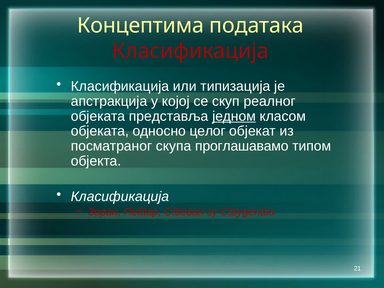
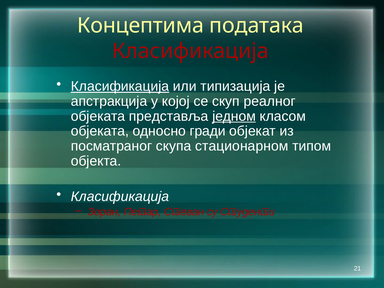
Класификација underline: none -> present (120, 86)
целог: целог -> гради (208, 131)
проглашавамо: проглашавамо -> стационарном (242, 146)
